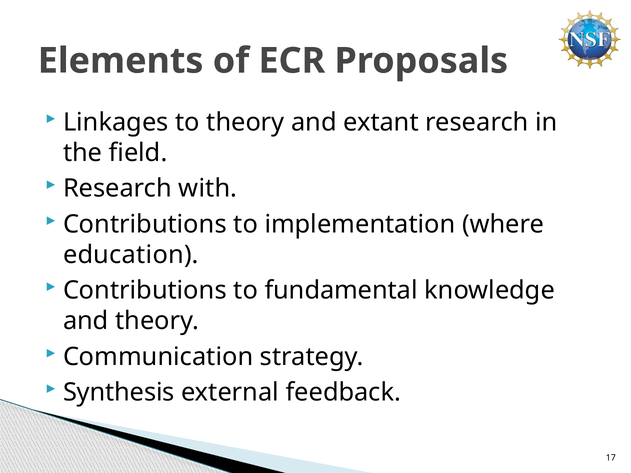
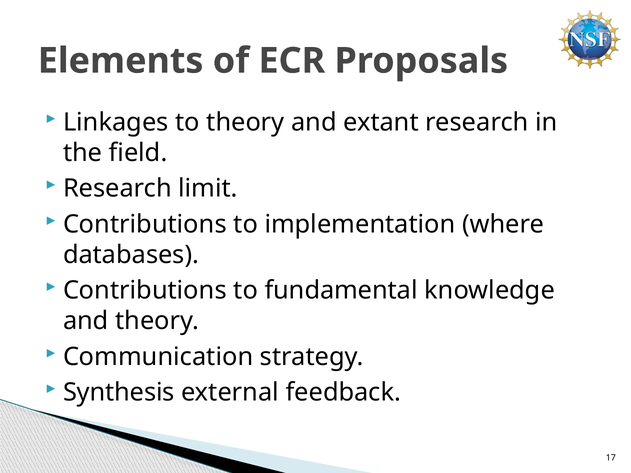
with: with -> limit (208, 189)
education: education -> databases (131, 255)
